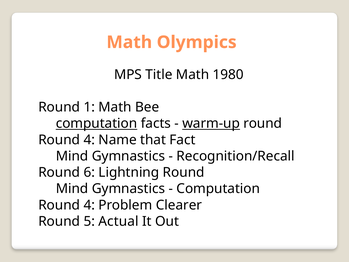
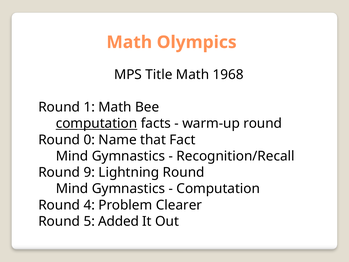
1980: 1980 -> 1968 (228, 74)
warm-up underline: present -> none (211, 123)
4: 4 -> 0 (89, 140)
6: 6 -> 9 (89, 172)
Actual: Actual -> Added (119, 221)
